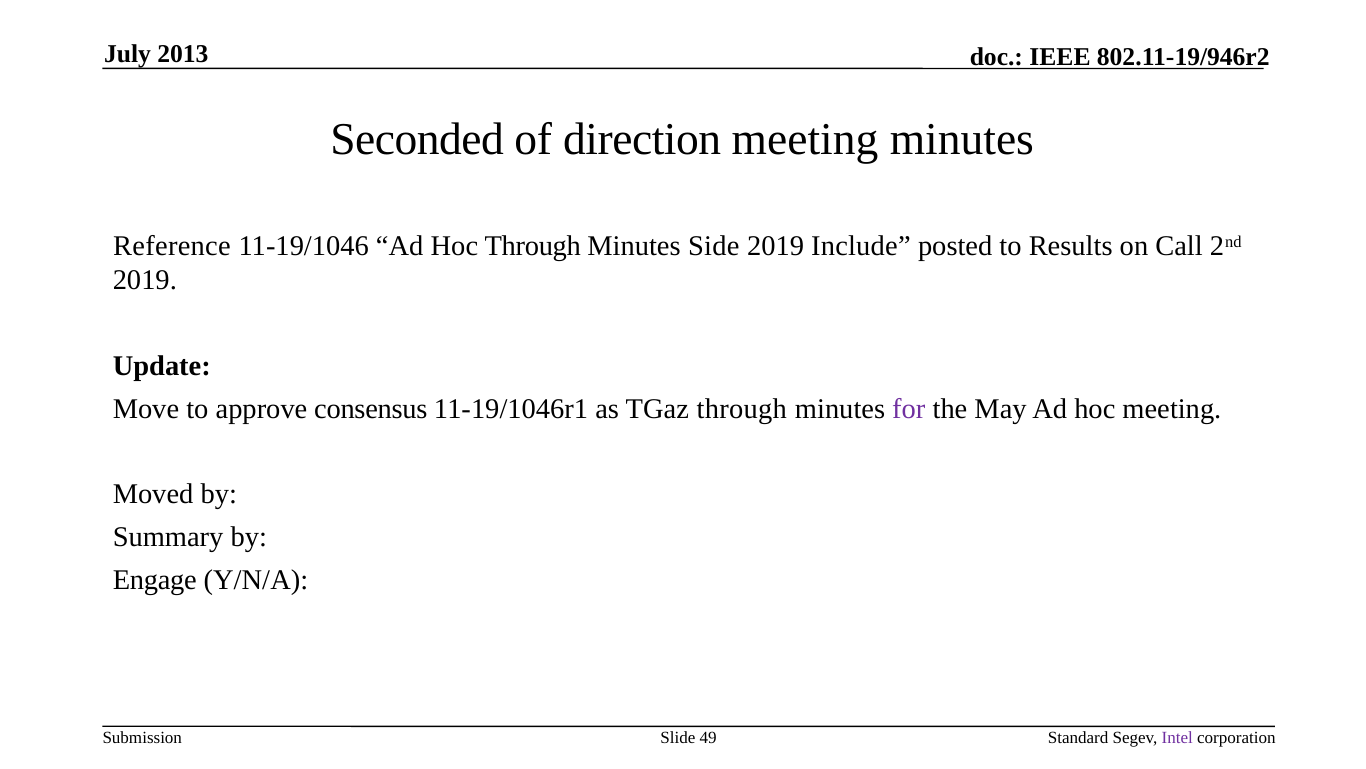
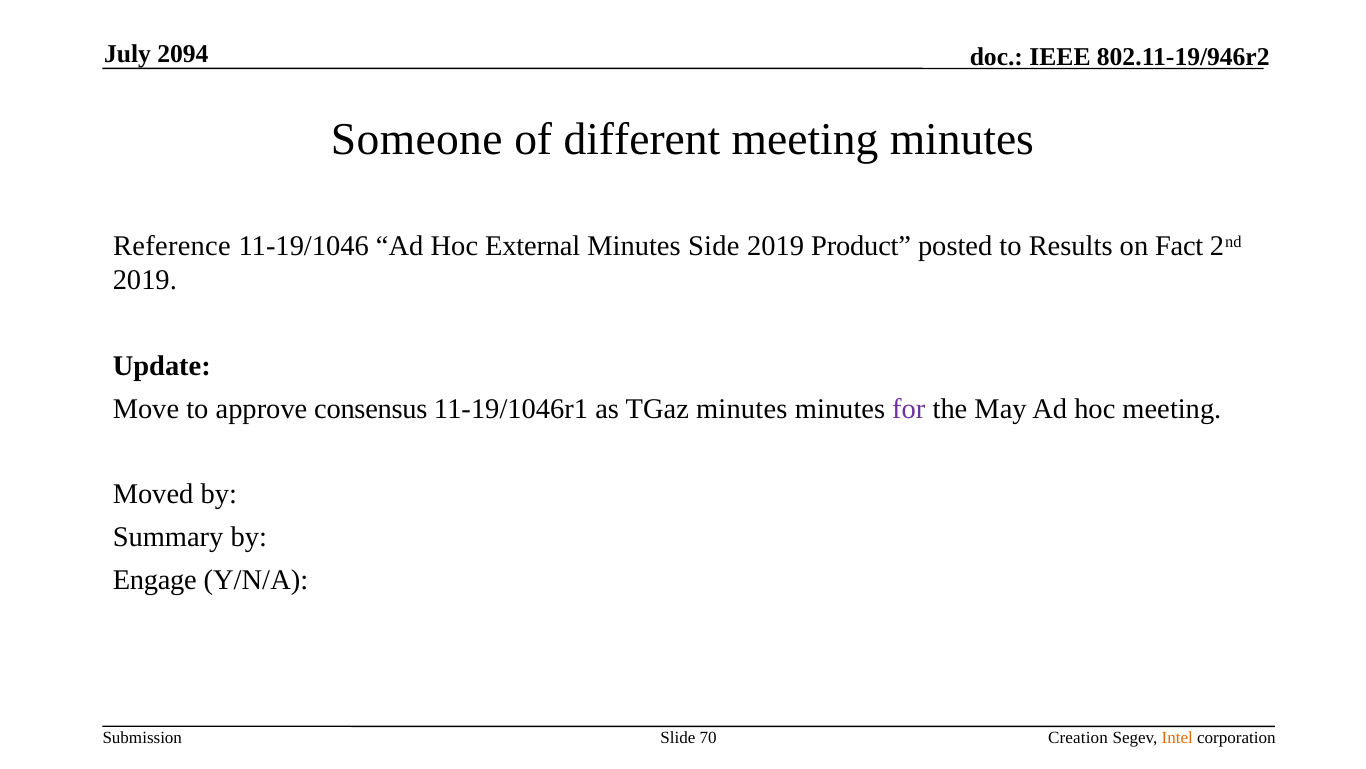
2013: 2013 -> 2094 (183, 54)
Seconded: Seconded -> Someone (417, 140)
direction: direction -> different (642, 140)
Hoc Through: Through -> External (533, 246)
Include: Include -> Product (861, 246)
Call: Call -> Fact (1179, 246)
TGaz through: through -> minutes (742, 409)
49: 49 -> 70 (708, 737)
Standard: Standard -> Creation (1078, 737)
Intel colour: purple -> orange (1177, 737)
